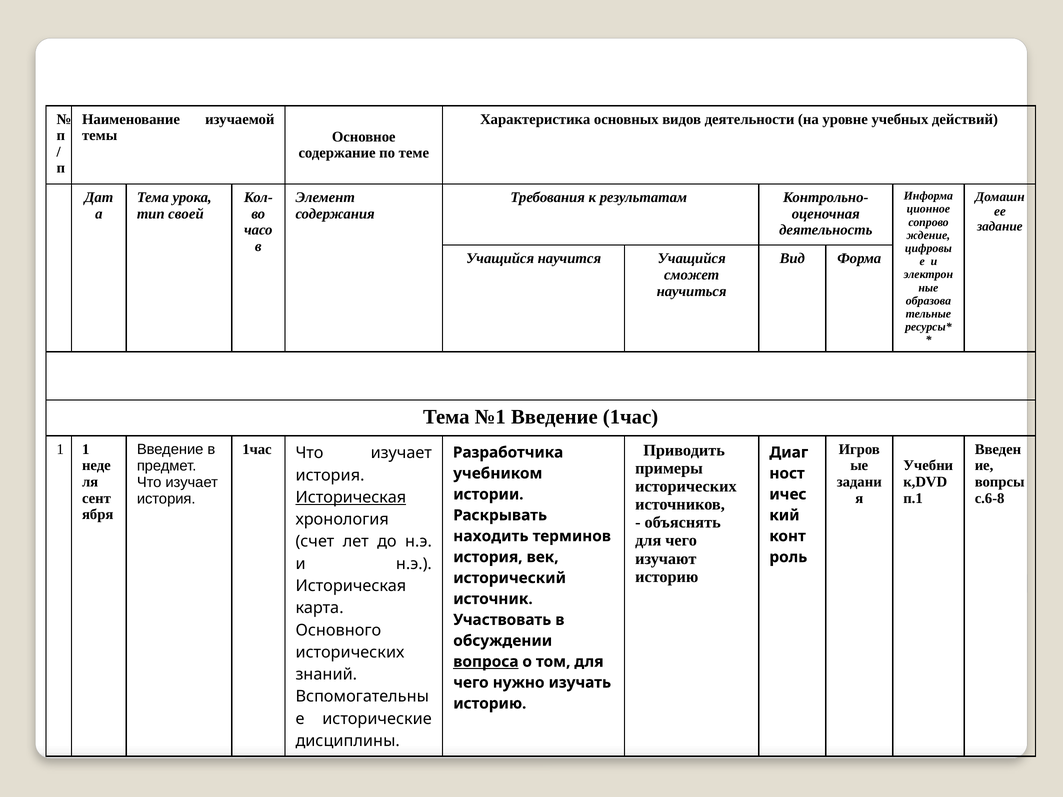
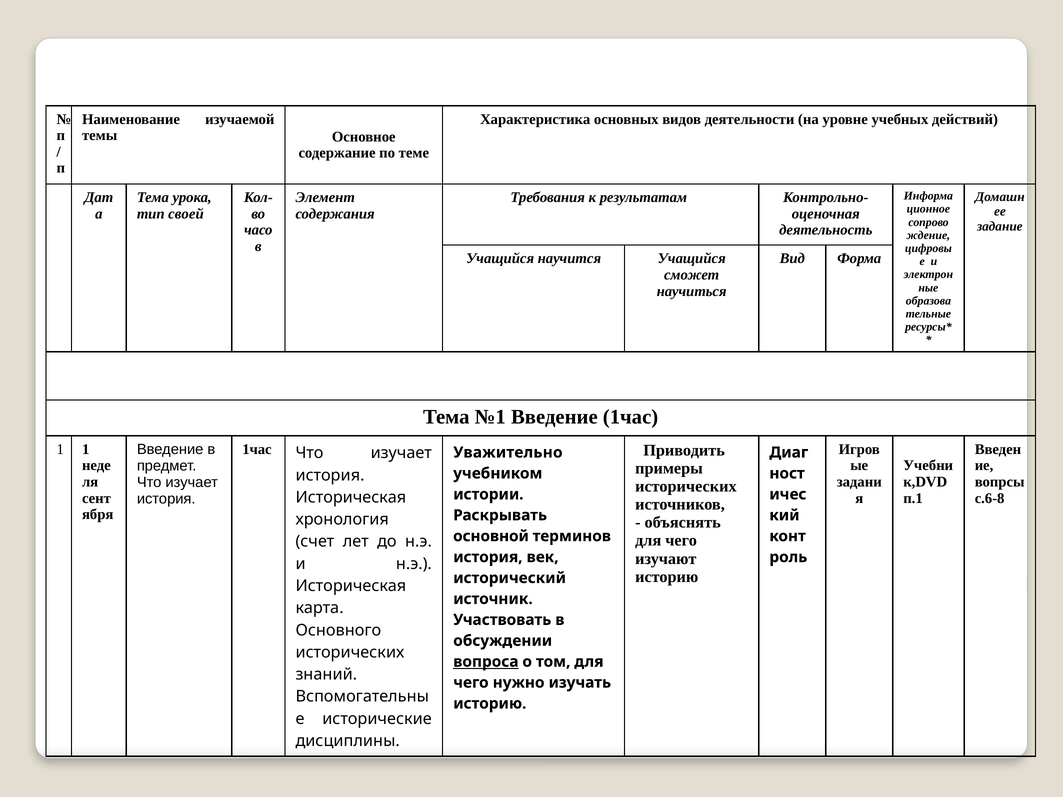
Разработчика: Разработчика -> Уважительно (508, 453)
Историческая underline: present -> none (351, 498)
находить: находить -> основной (491, 536)
